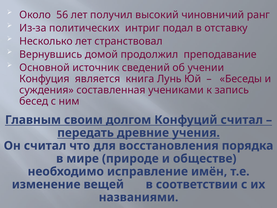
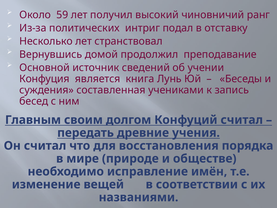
56: 56 -> 59 (62, 15)
